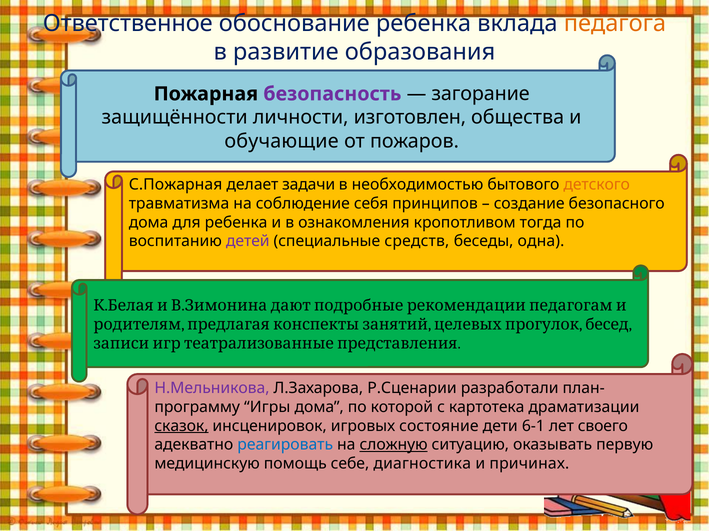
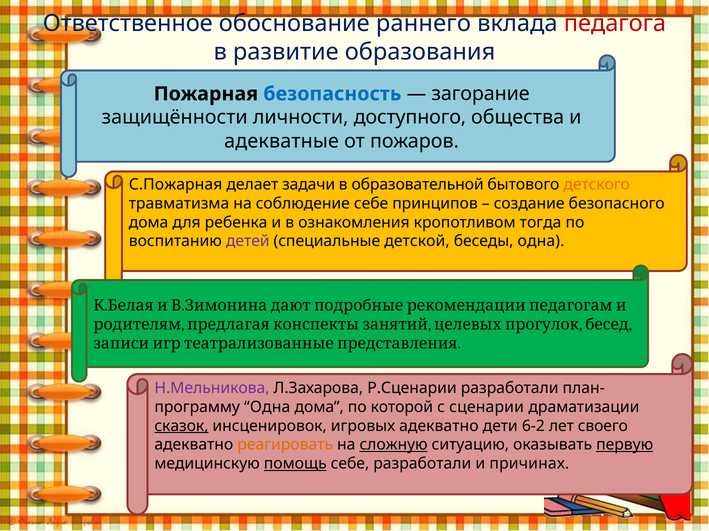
обоснование ребенка: ребенка -> раннего (423, 23)
педагога colour: orange -> red (615, 23)
безопасность colour: purple -> blue (332, 94)
изготовлен: изготовлен -> доступного (410, 118)
обучающие: обучающие -> адекватные (282, 141)
необходимостью: необходимостью -> образовательной (418, 185)
соблюдение себя: себя -> себе (371, 204)
средств: средств -> детской (417, 242)
Игры: Игры -> Одна (267, 408)
картотека: картотека -> сценарии (487, 408)
игровых состояние: состояние -> адекватно (439, 426)
6-1: 6-1 -> 6-2 (533, 426)
реагировать colour: blue -> orange (285, 445)
первую underline: none -> present (625, 445)
помощь underline: none -> present (295, 464)
себе диагностика: диагностика -> разработали (422, 464)
